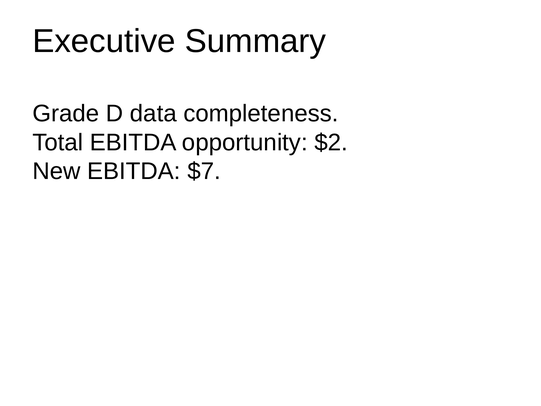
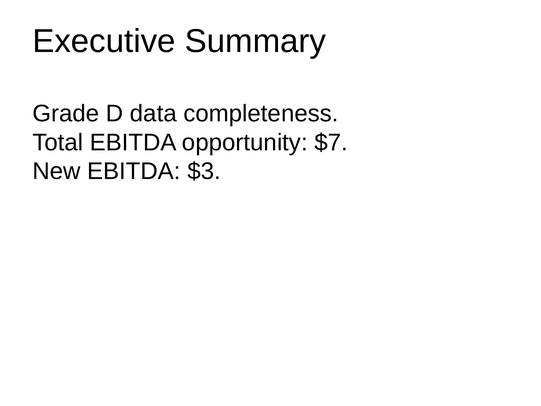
$2: $2 -> $7 (331, 142)
$7: $7 -> $3 (204, 171)
